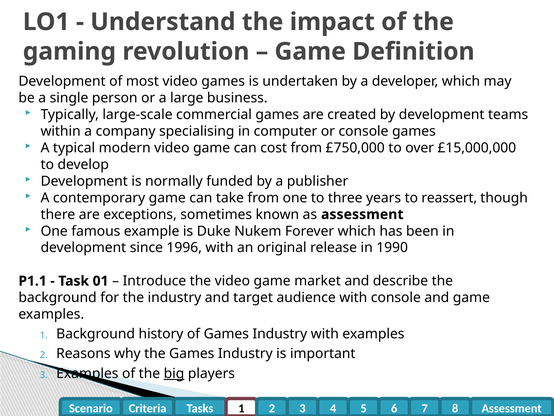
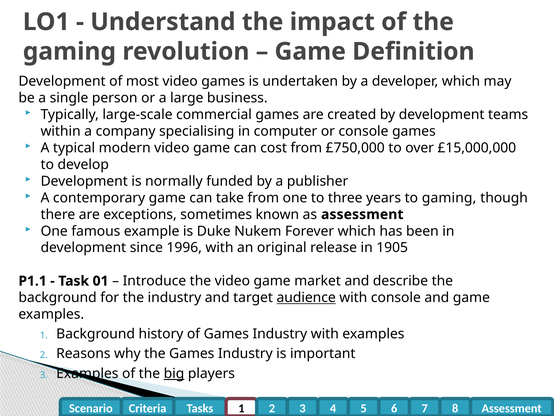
to reassert: reassert -> gaming (449, 198)
1990: 1990 -> 1905 (392, 247)
audience underline: none -> present (306, 297)
